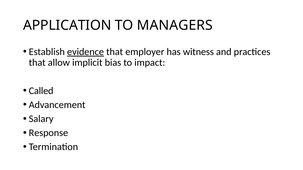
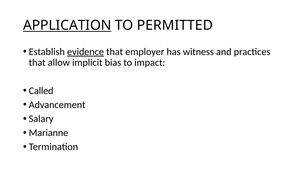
APPLICATION underline: none -> present (67, 25)
MANAGERS: MANAGERS -> PERMITTED (175, 25)
Response: Response -> Marianne (48, 133)
